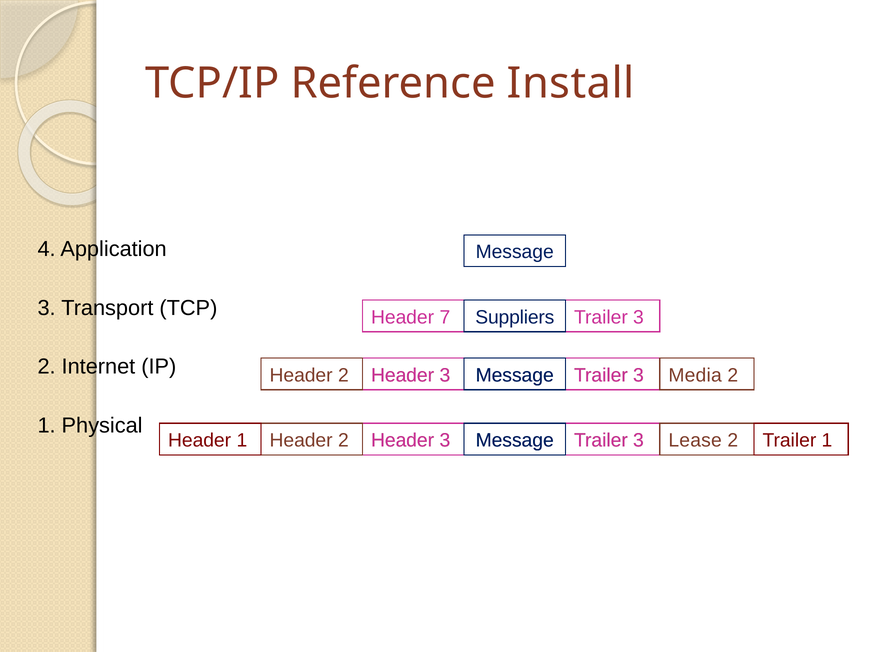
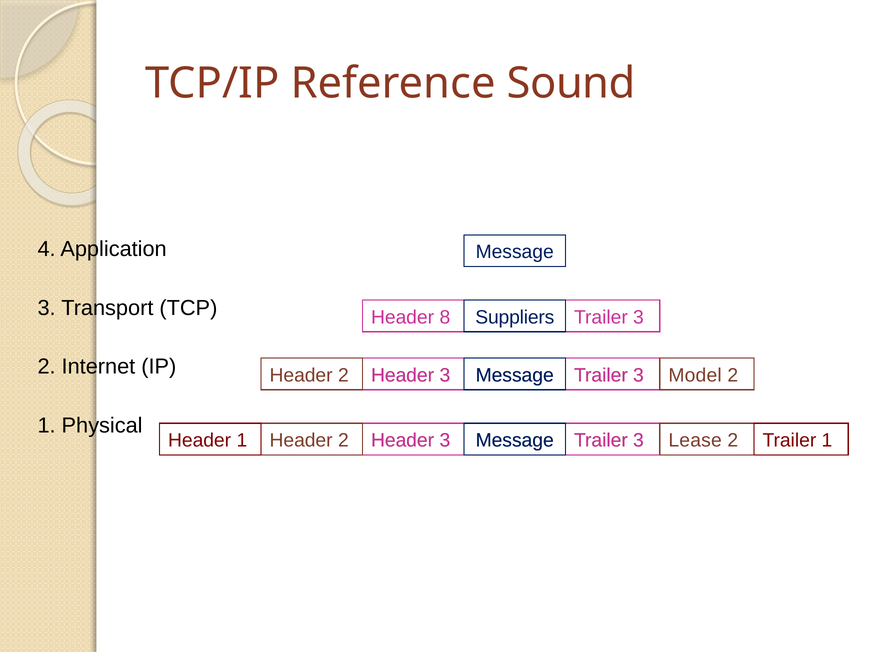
Install: Install -> Sound (571, 84)
7: 7 -> 8 (445, 318)
Media: Media -> Model (695, 376)
